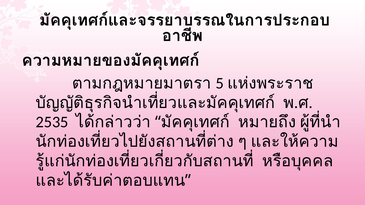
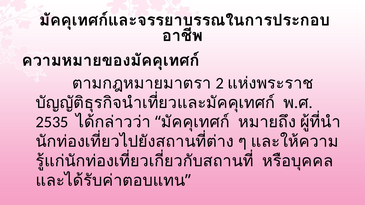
5: 5 -> 2 (220, 83)
